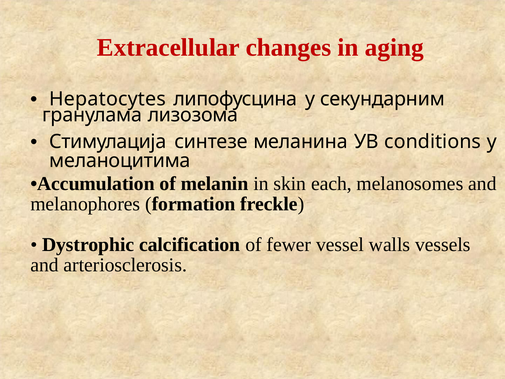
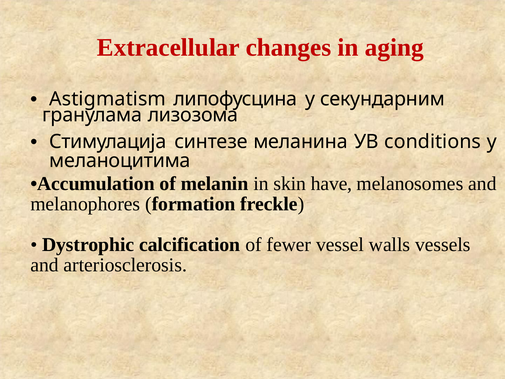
Hepatocytes: Hepatocytes -> Astigmatism (108, 99)
each: each -> have (332, 184)
